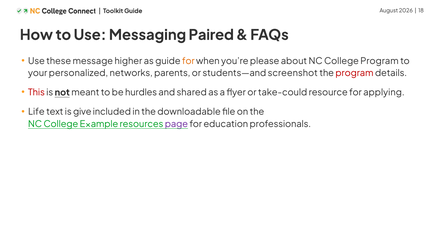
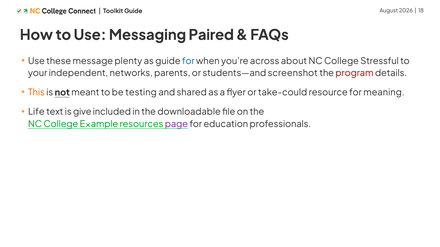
higher: higher -> plenty (128, 61)
for colour: orange -> blue (188, 61)
please: please -> across (265, 61)
College Program: Program -> Stressful (380, 61)
personalized: personalized -> independent (78, 73)
This colour: red -> orange (36, 93)
hurdles: hurdles -> testing (141, 93)
applying: applying -> meaning (384, 93)
